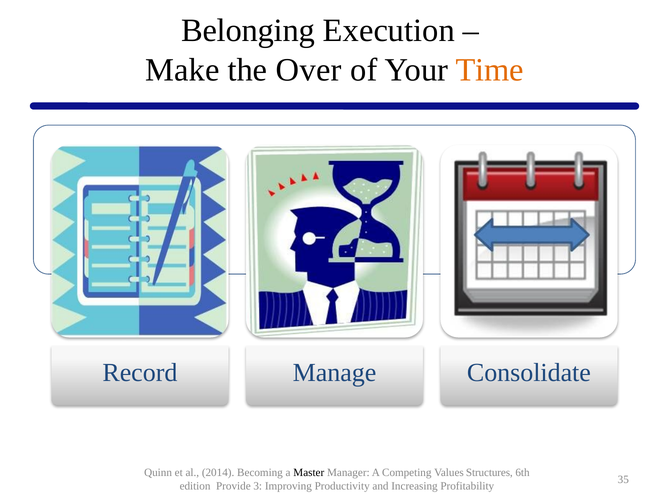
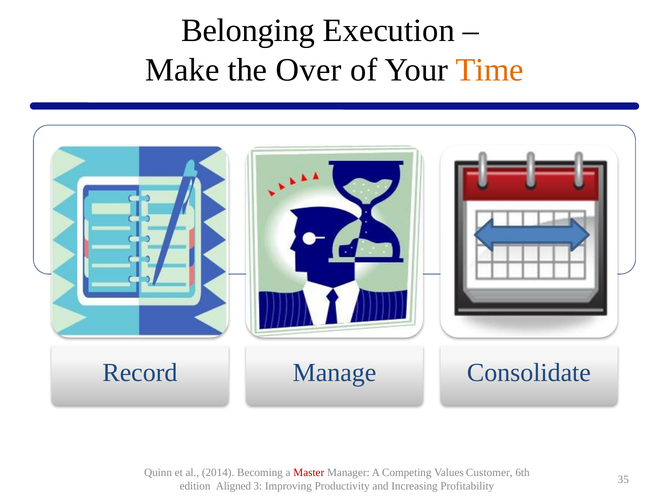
Master colour: black -> red (309, 472)
Structures: Structures -> Customer (489, 472)
Provide: Provide -> Aligned (233, 486)
